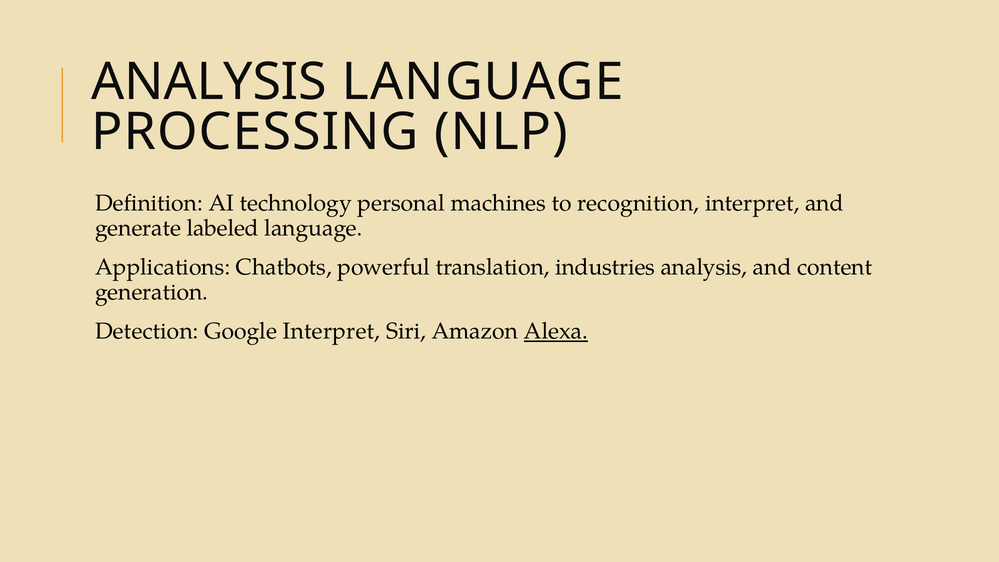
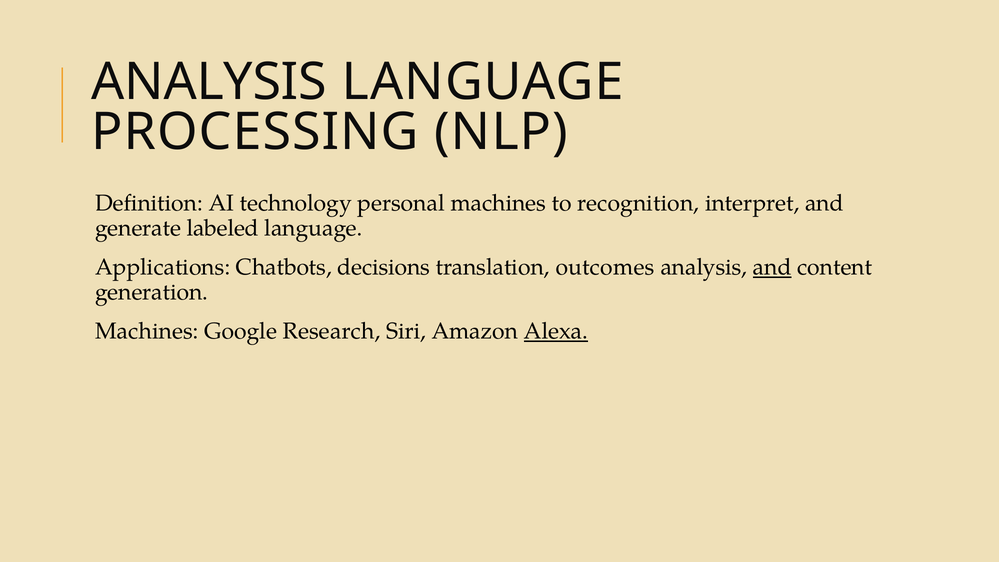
powerful: powerful -> decisions (384, 267)
industries: industries -> outcomes (605, 267)
and underline: none -> present (772, 267)
Detection: Detection -> Machines (147, 331)
Google Interpret: Interpret -> Research (331, 331)
